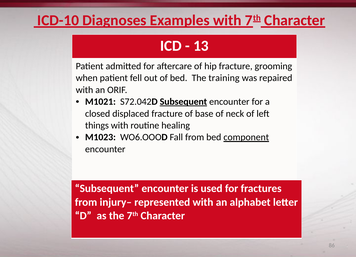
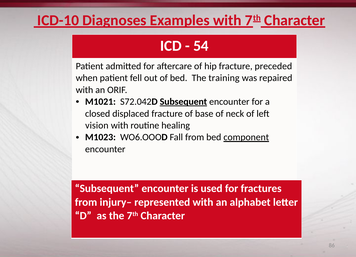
13: 13 -> 54 (201, 46)
grooming: grooming -> preceded (273, 66)
things: things -> vision (97, 125)
